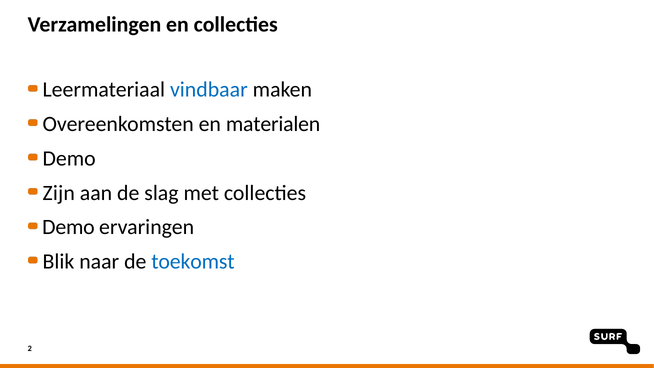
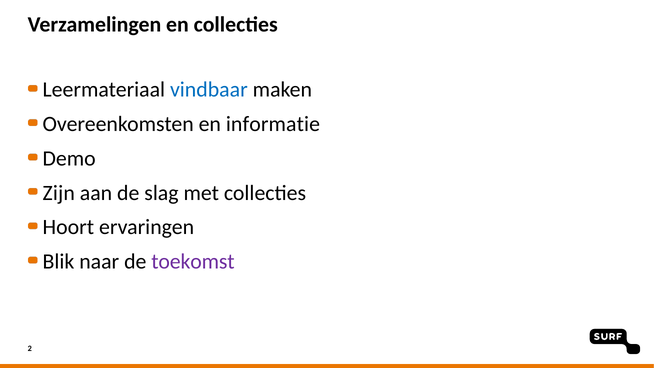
materialen: materialen -> informatie (273, 124)
Demo: Demo -> Hoort (68, 227)
toekomst colour: blue -> purple (193, 261)
